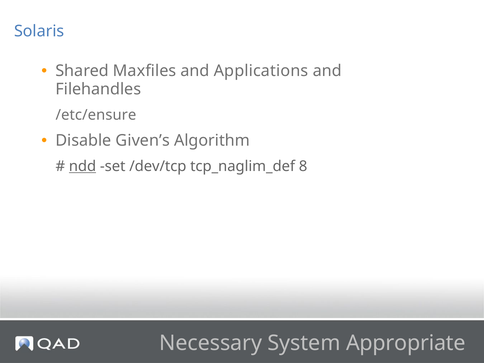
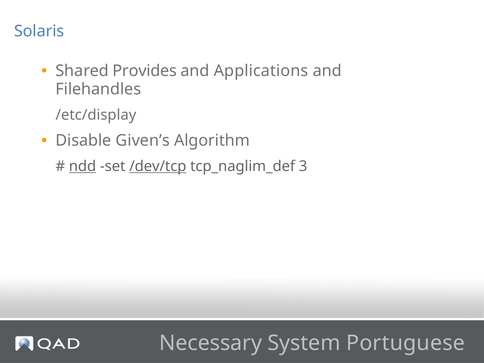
Maxfiles: Maxfiles -> Provides (145, 71)
/etc/ensure: /etc/ensure -> /etc/display (96, 115)
/dev/tcp underline: none -> present (158, 166)
8: 8 -> 3 (303, 166)
Appropriate: Appropriate -> Portuguese (406, 343)
